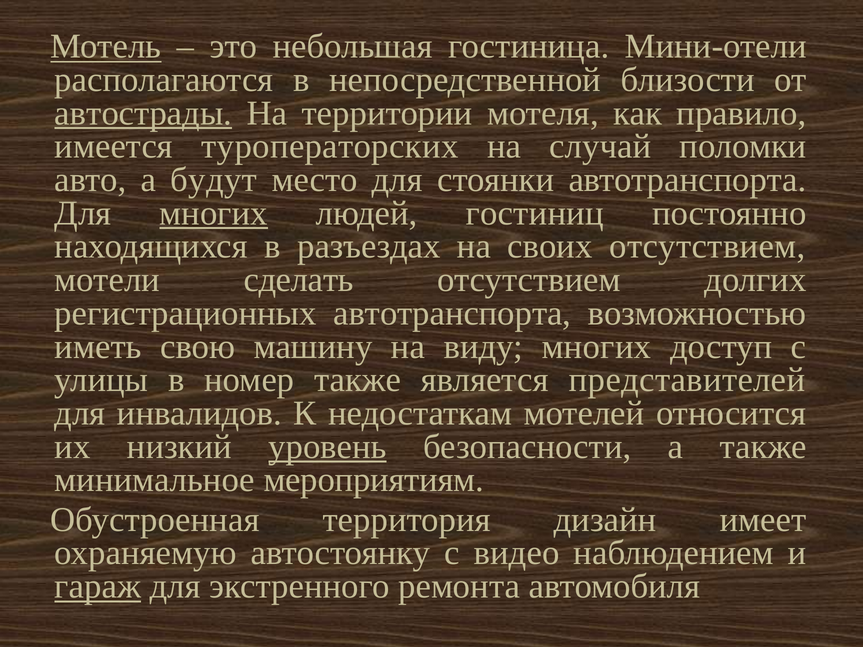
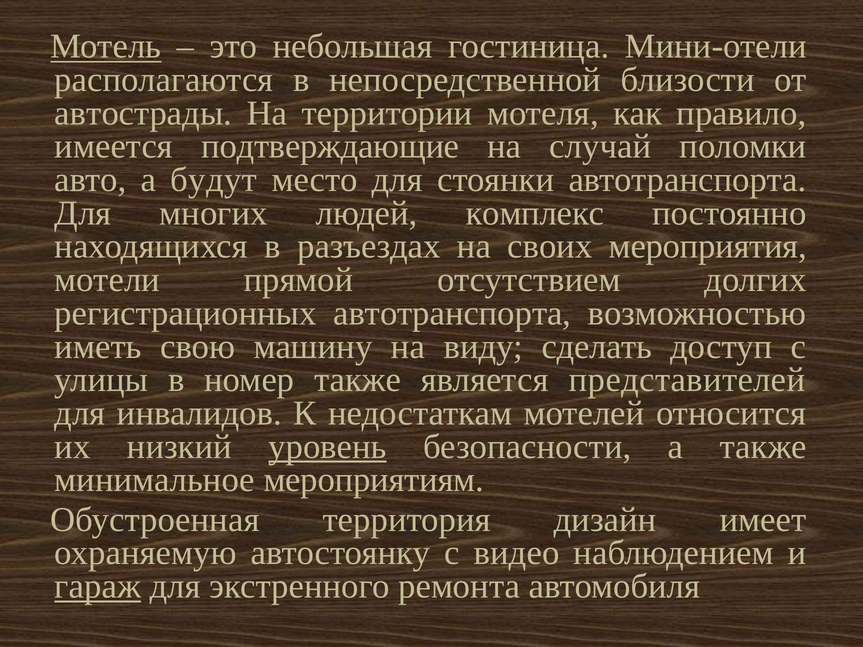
автострады underline: present -> none (143, 113)
туроператорских: туроператорских -> подтверждающие (330, 147)
многих underline: present -> none (214, 213)
гостиниц: гостиниц -> комплекс (535, 213)
своих отсутствием: отсутствием -> мероприятия (708, 247)
сделать: сделать -> прямой (298, 280)
виду многих: многих -> сделать (597, 347)
